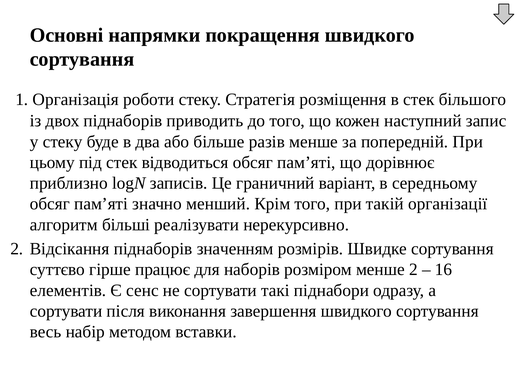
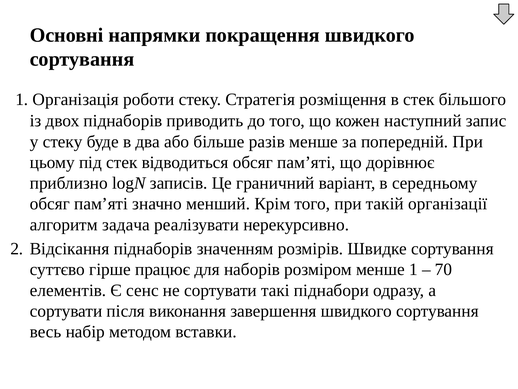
більші: більші -> задача (126, 224)
менше 2: 2 -> 1 (413, 269)
16: 16 -> 70 (444, 269)
